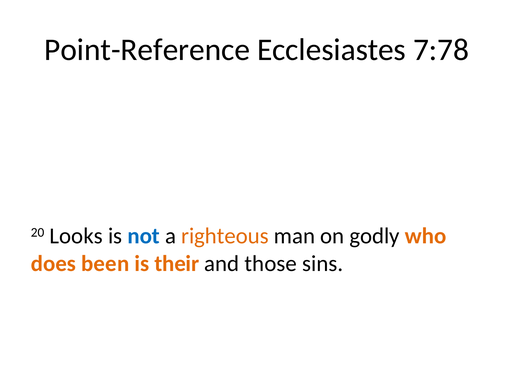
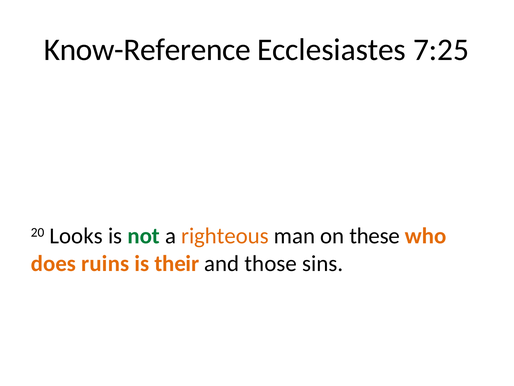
Point-Reference: Point-Reference -> Know-Reference (147, 50)
7:78: 7:78 -> 7:25 (441, 50)
not colour: blue -> green (144, 236)
godly: godly -> these (375, 236)
been: been -> ruins (105, 263)
